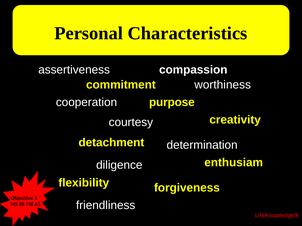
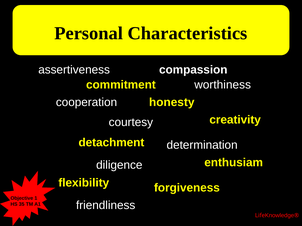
purpose: purpose -> honesty (172, 103)
